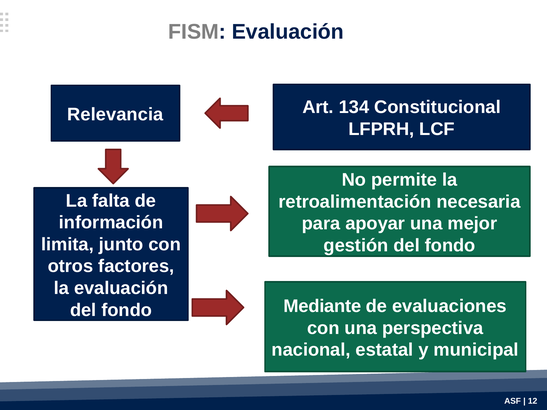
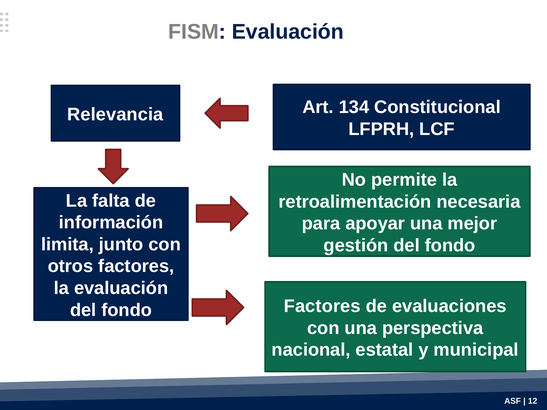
fondo Mediante: Mediante -> Factores (322, 306)
